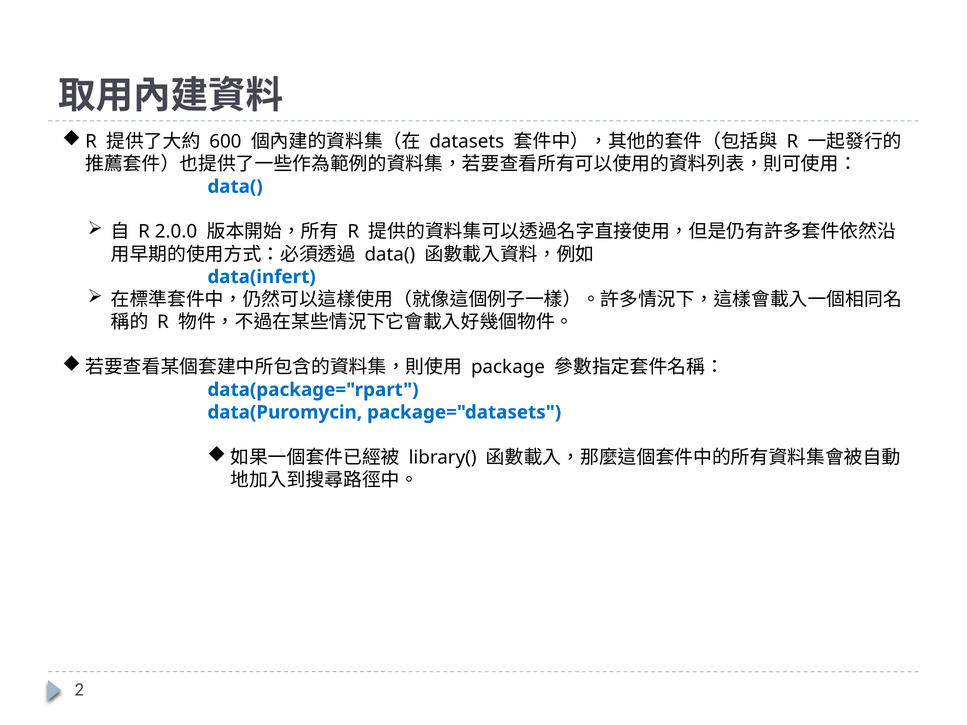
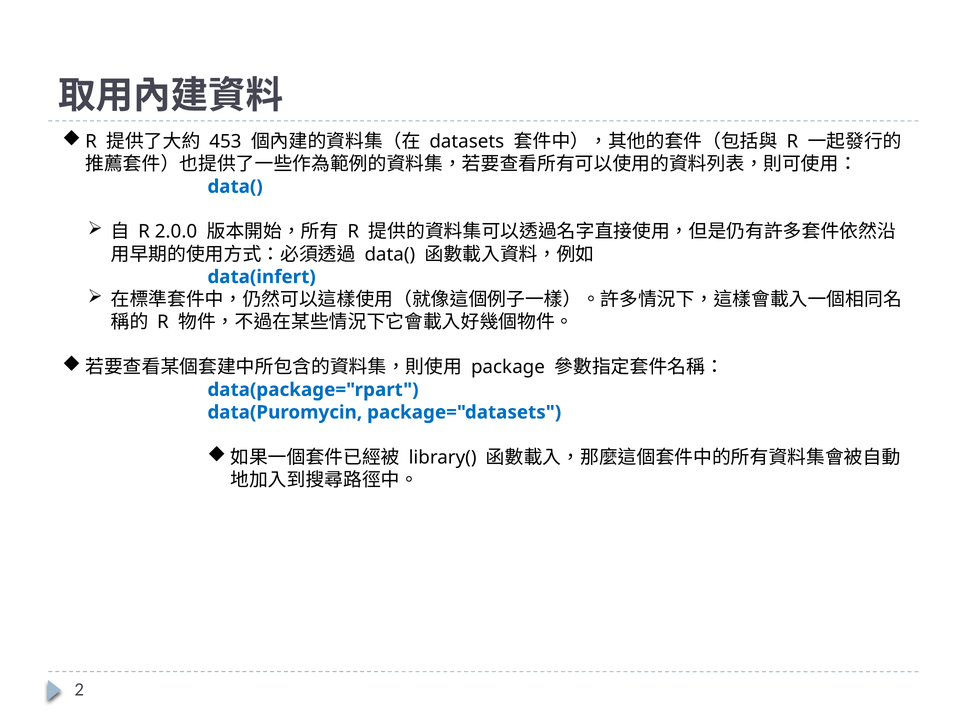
600: 600 -> 453 (225, 142)
